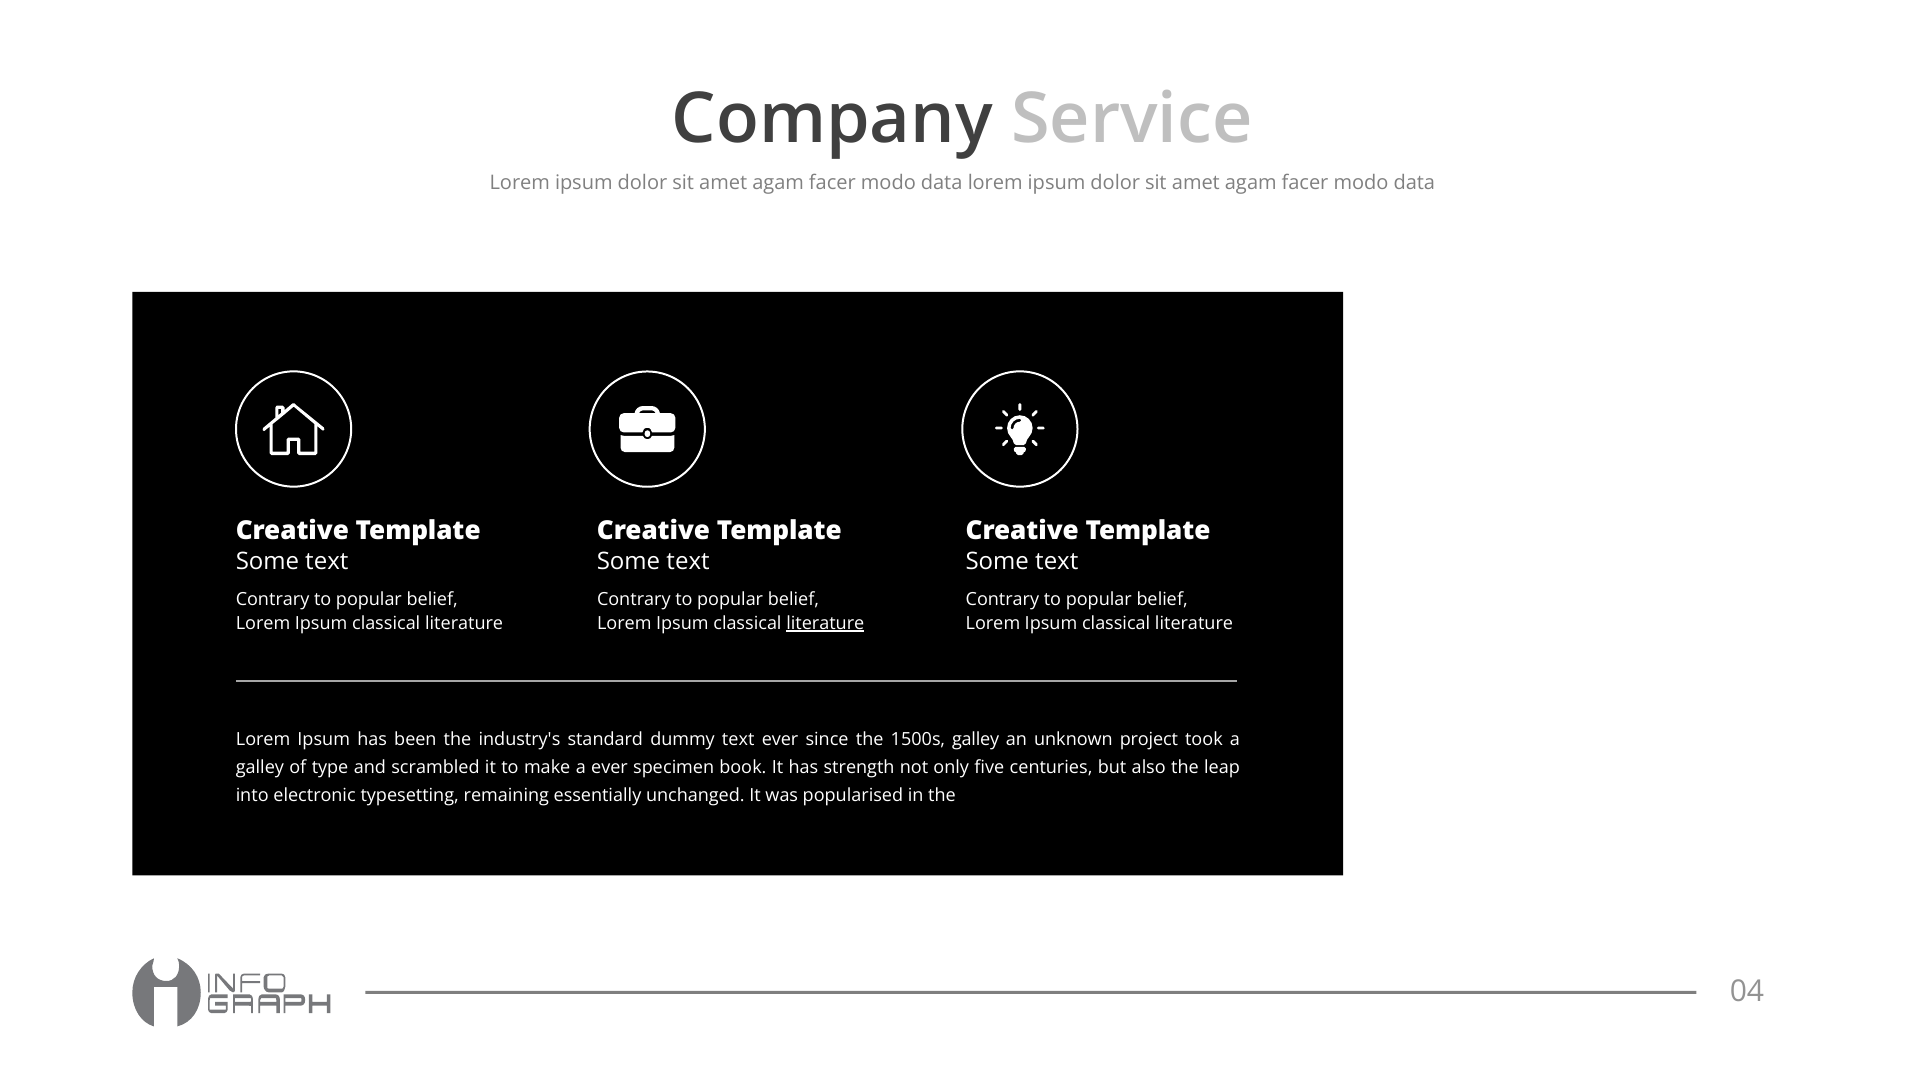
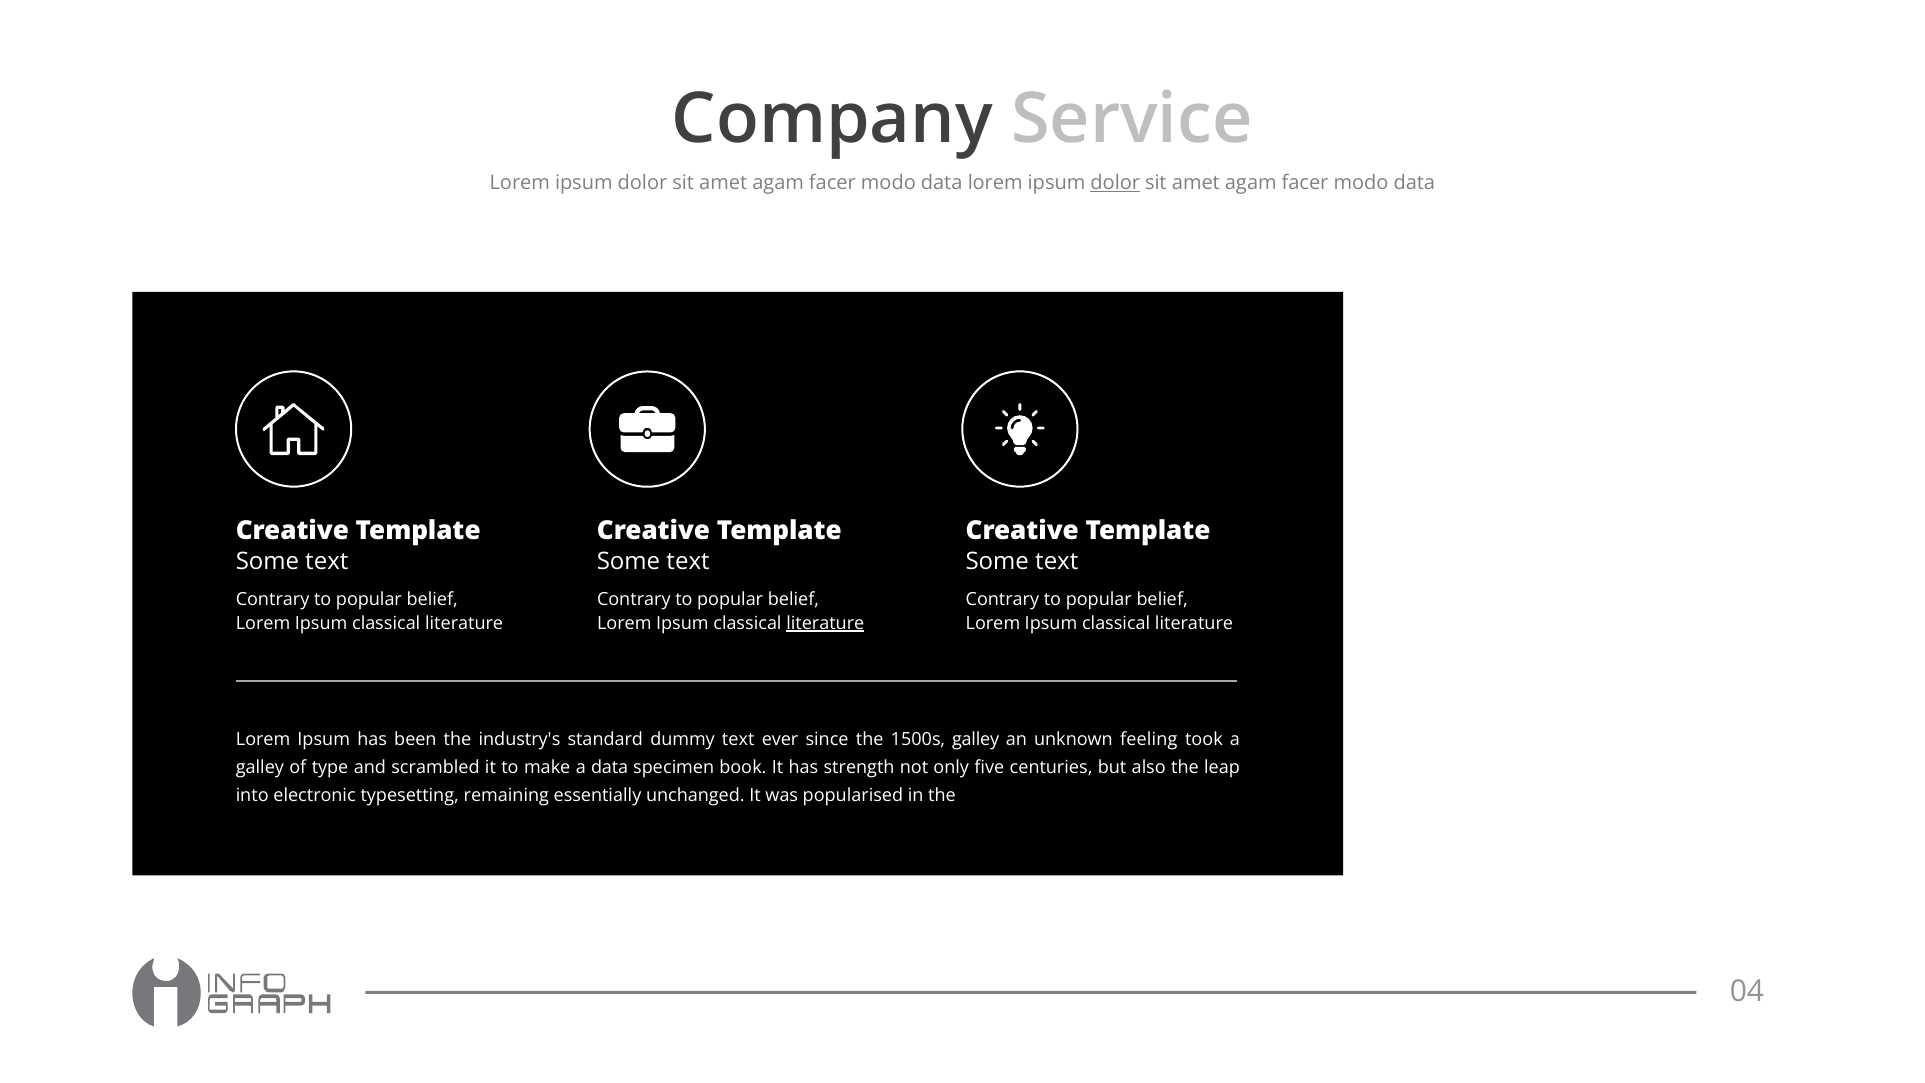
dolor underline: none -> present (1115, 183)
project: project -> feeling (1149, 740)
a ever: ever -> data (610, 768)
